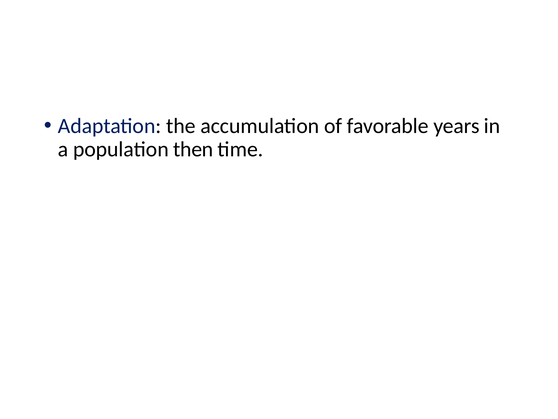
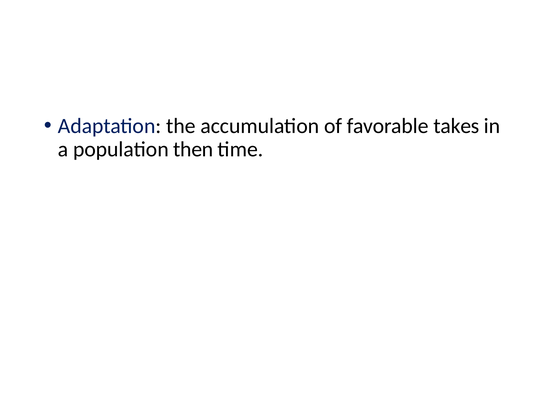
years: years -> takes (456, 126)
